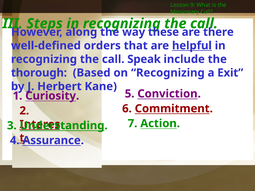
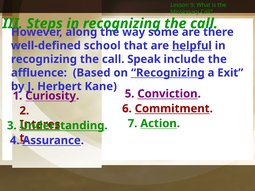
these: these -> some (163, 32)
orders: orders -> school (102, 46)
thorough: thorough -> affluence (39, 73)
Recognizing underline: none -> present (168, 73)
